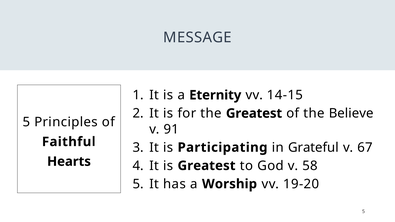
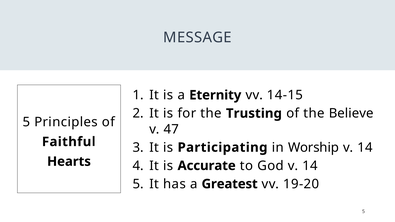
the Greatest: Greatest -> Trusting (254, 113)
91: 91 -> 47 (171, 129)
Grateful: Grateful -> Worship (313, 148)
67: 67 -> 14 (365, 148)
is Greatest: Greatest -> Accurate (207, 166)
God v 58: 58 -> 14 (310, 166)
Worship: Worship -> Greatest (230, 184)
